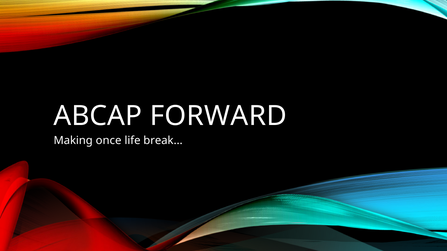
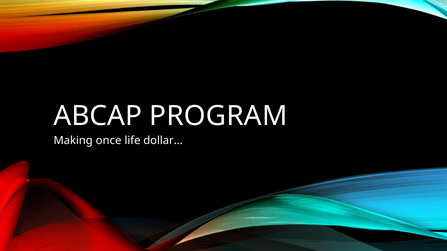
FORWARD: FORWARD -> PROGRAM (218, 116)
break: break -> dollar (163, 141)
